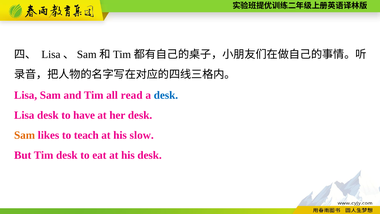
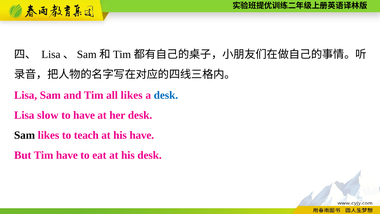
all read: read -> likes (132, 95)
Lisa desk: desk -> slow (48, 115)
Sam colour: orange -> black (25, 135)
his slow: slow -> have (142, 135)
Tim desk: desk -> have (67, 155)
